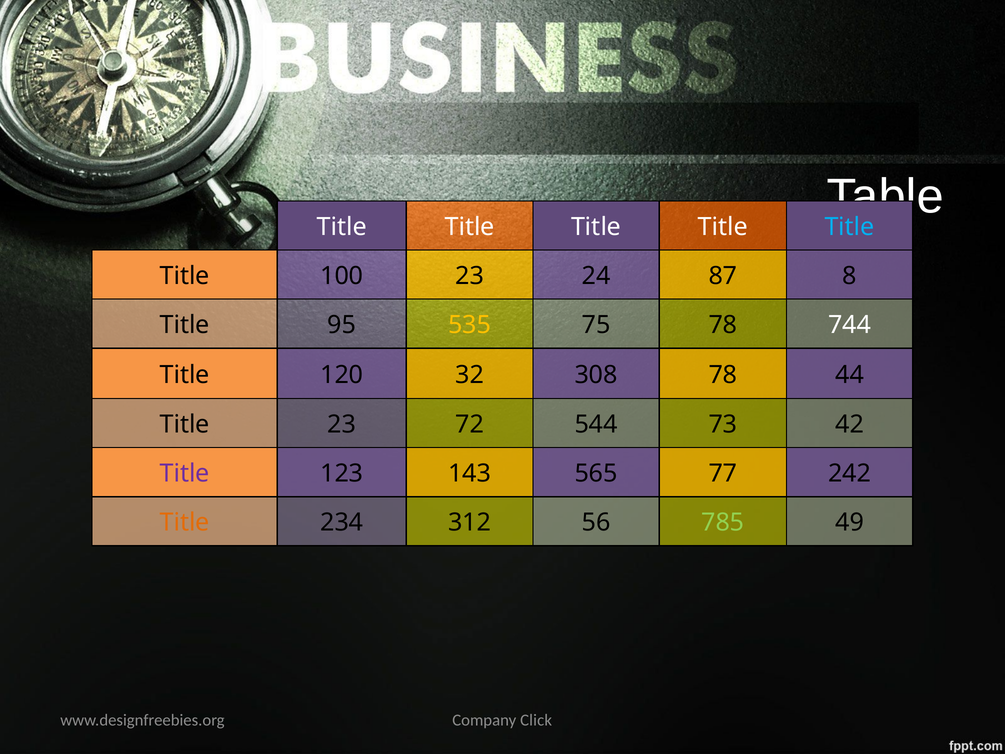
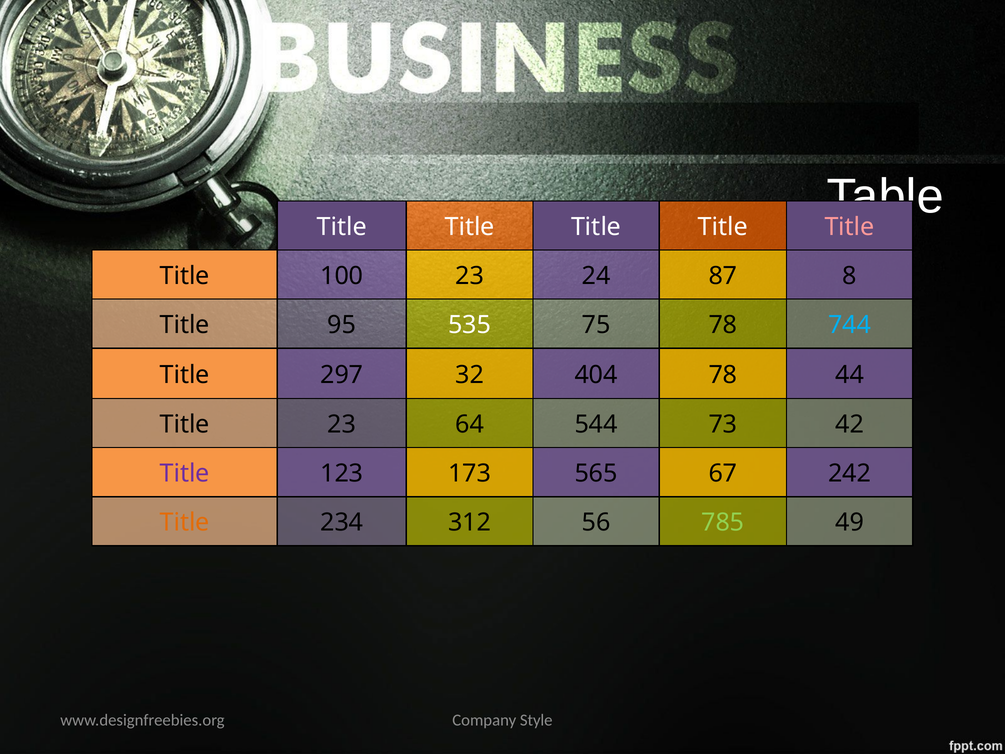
Title colour: light blue -> pink (850, 227)
535 colour: yellow -> white (470, 325)
744 colour: white -> light blue (850, 325)
120: 120 -> 297 (342, 375)
308: 308 -> 404 (596, 375)
72: 72 -> 64 (470, 424)
143: 143 -> 173 (470, 473)
77: 77 -> 67 (723, 473)
Click: Click -> Style (536, 720)
